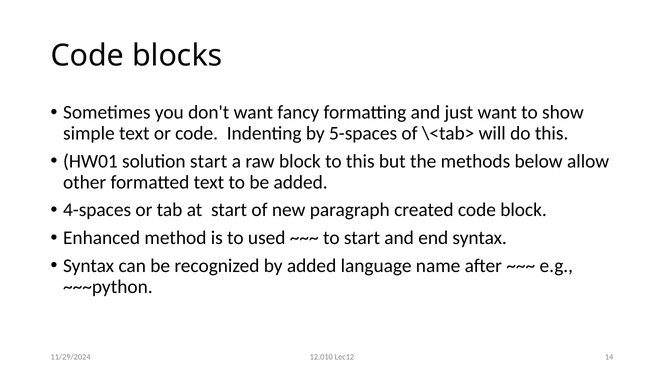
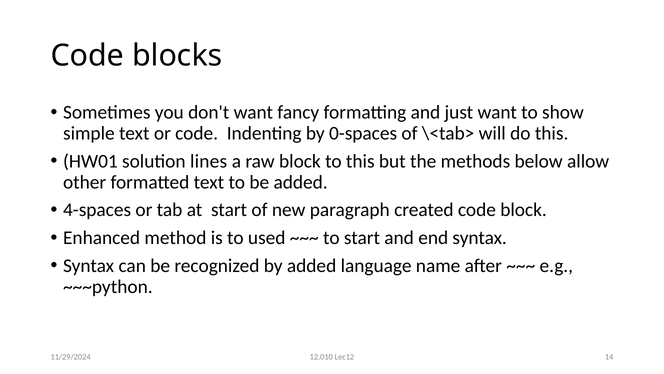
5-spaces: 5-spaces -> 0-spaces (363, 133)
solution start: start -> lines (209, 161)
